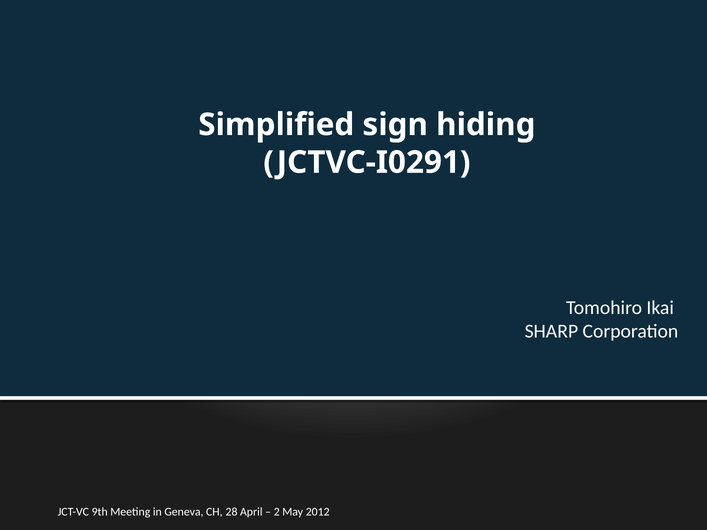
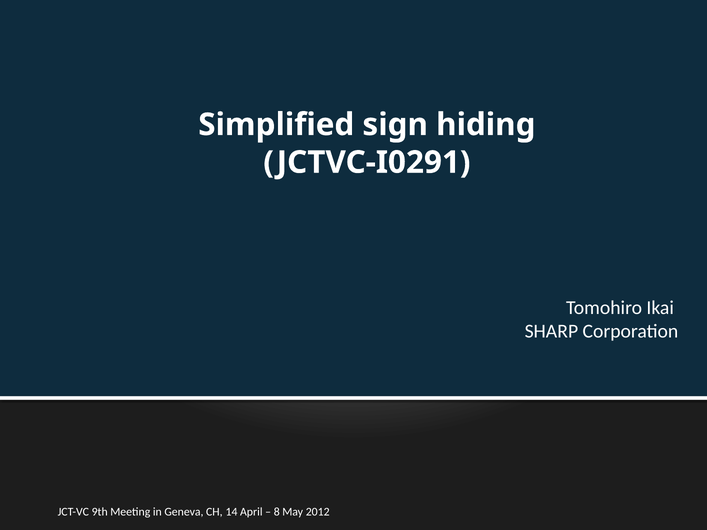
28: 28 -> 14 (232, 512)
2: 2 -> 8 (277, 512)
